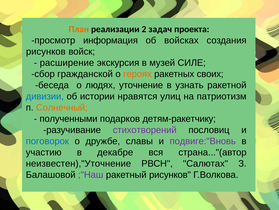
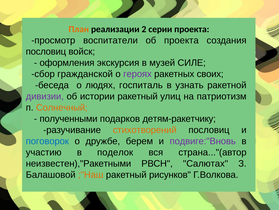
задач: задач -> серии (160, 29)
информация: информация -> воспитатели (110, 40)
об войсках: войсках -> проекта (181, 40)
рисунков: рисунков -> пословиц (46, 51)
расширение: расширение -> оформления (67, 63)
героях colour: orange -> purple (137, 74)
уточнение: уточнение -> госпиталь (141, 85)
дивизии colour: blue -> purple (45, 96)
истории нравятся: нравятся -> ракетный (138, 96)
стихотворений colour: purple -> orange (145, 130)
славы: славы -> берем (139, 141)
декабре: декабре -> поделок (115, 152)
неизвестен),"Уточнение: неизвестен),"Уточнение -> неизвестен),"Ракетными (78, 163)
;"Наш colour: purple -> orange (91, 174)
